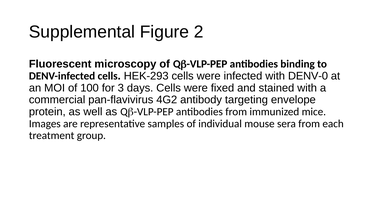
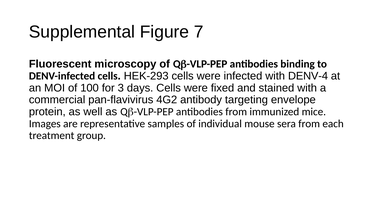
2: 2 -> 7 (199, 32)
DENV-0: DENV-0 -> DENV-4 (308, 76)
